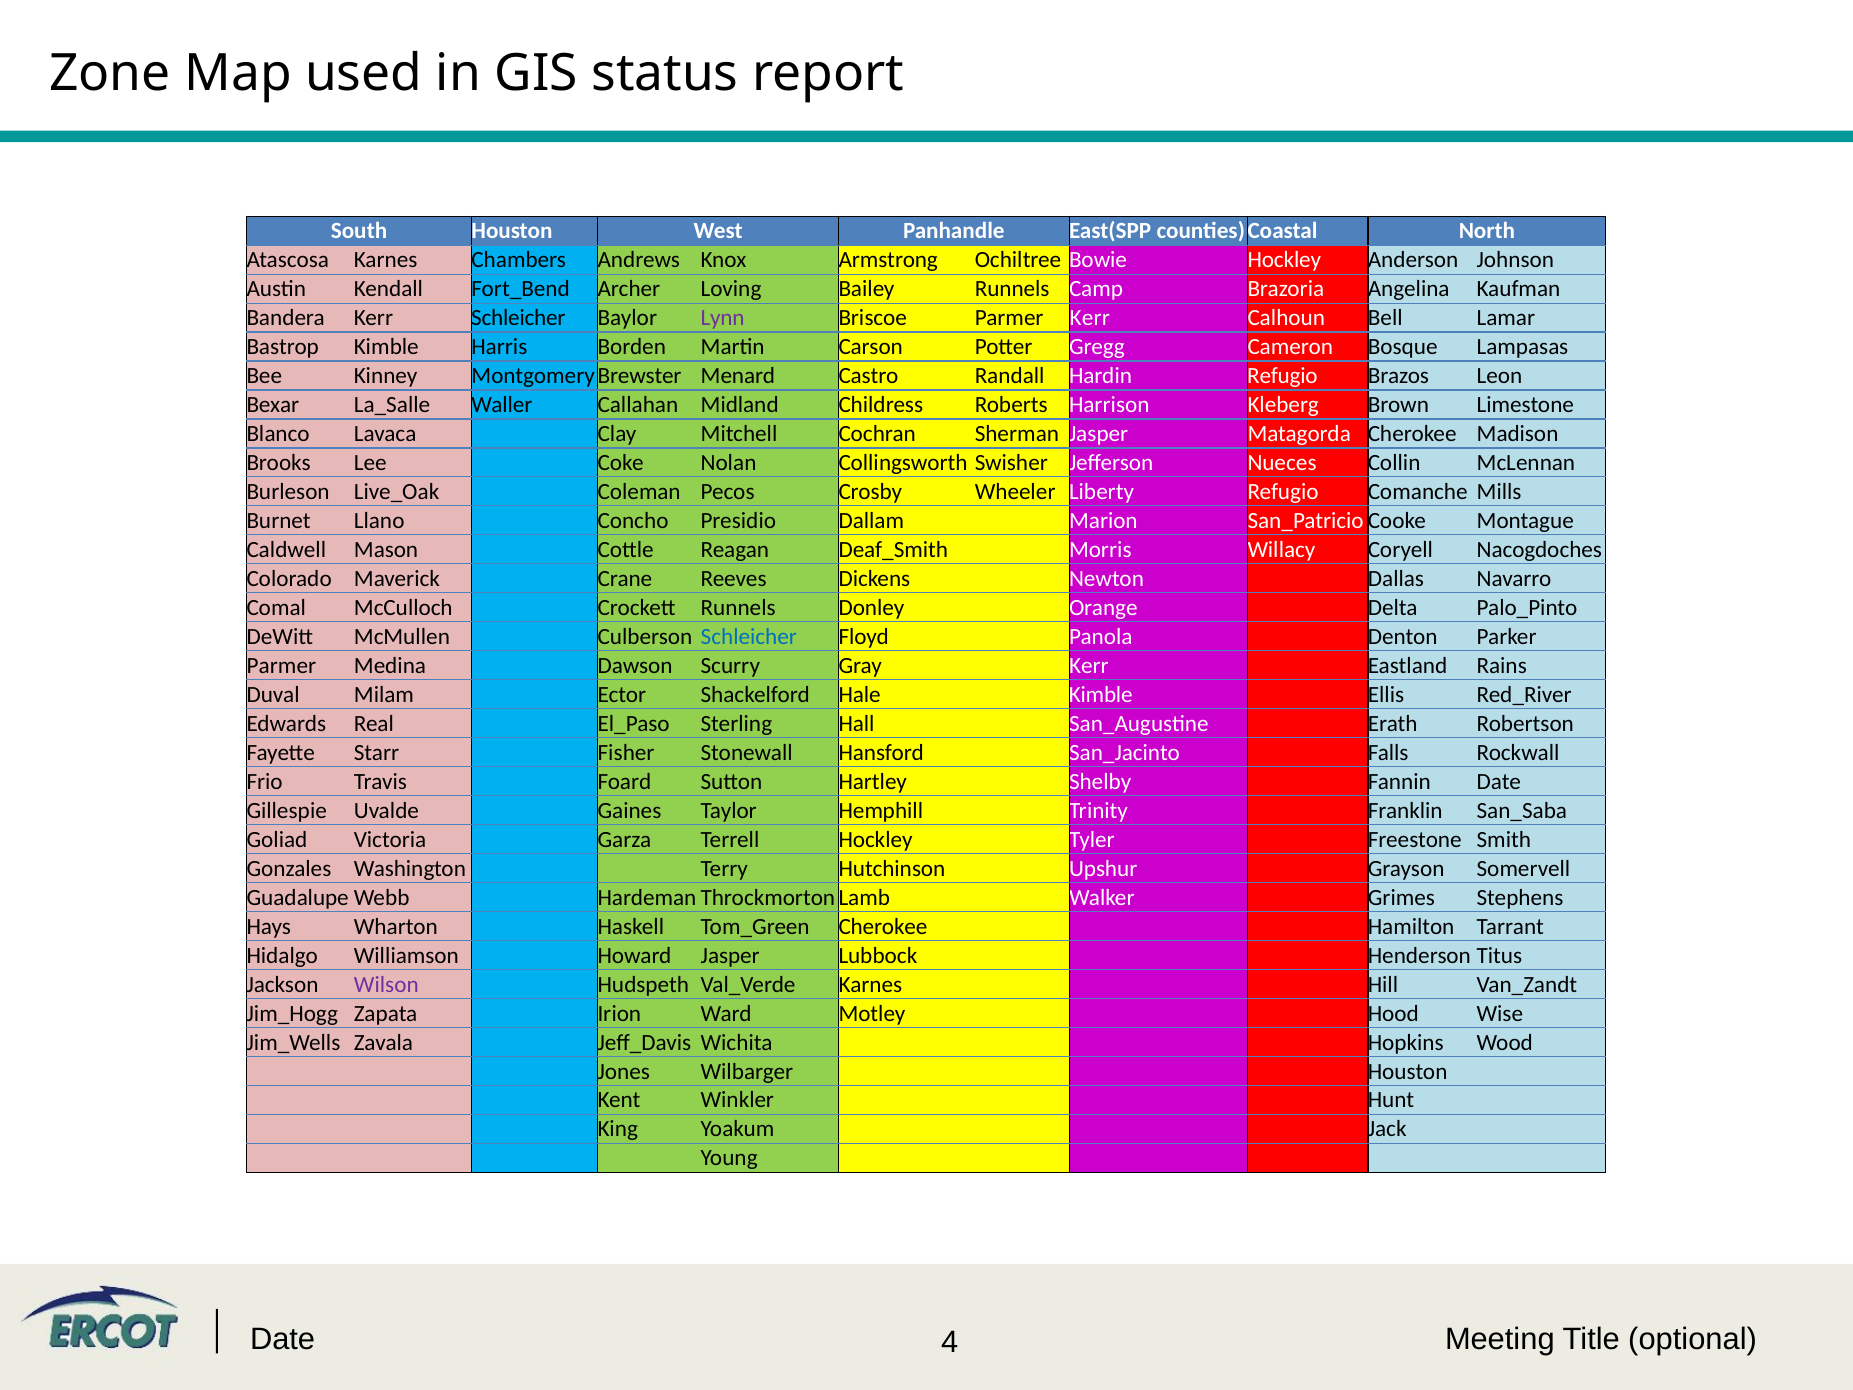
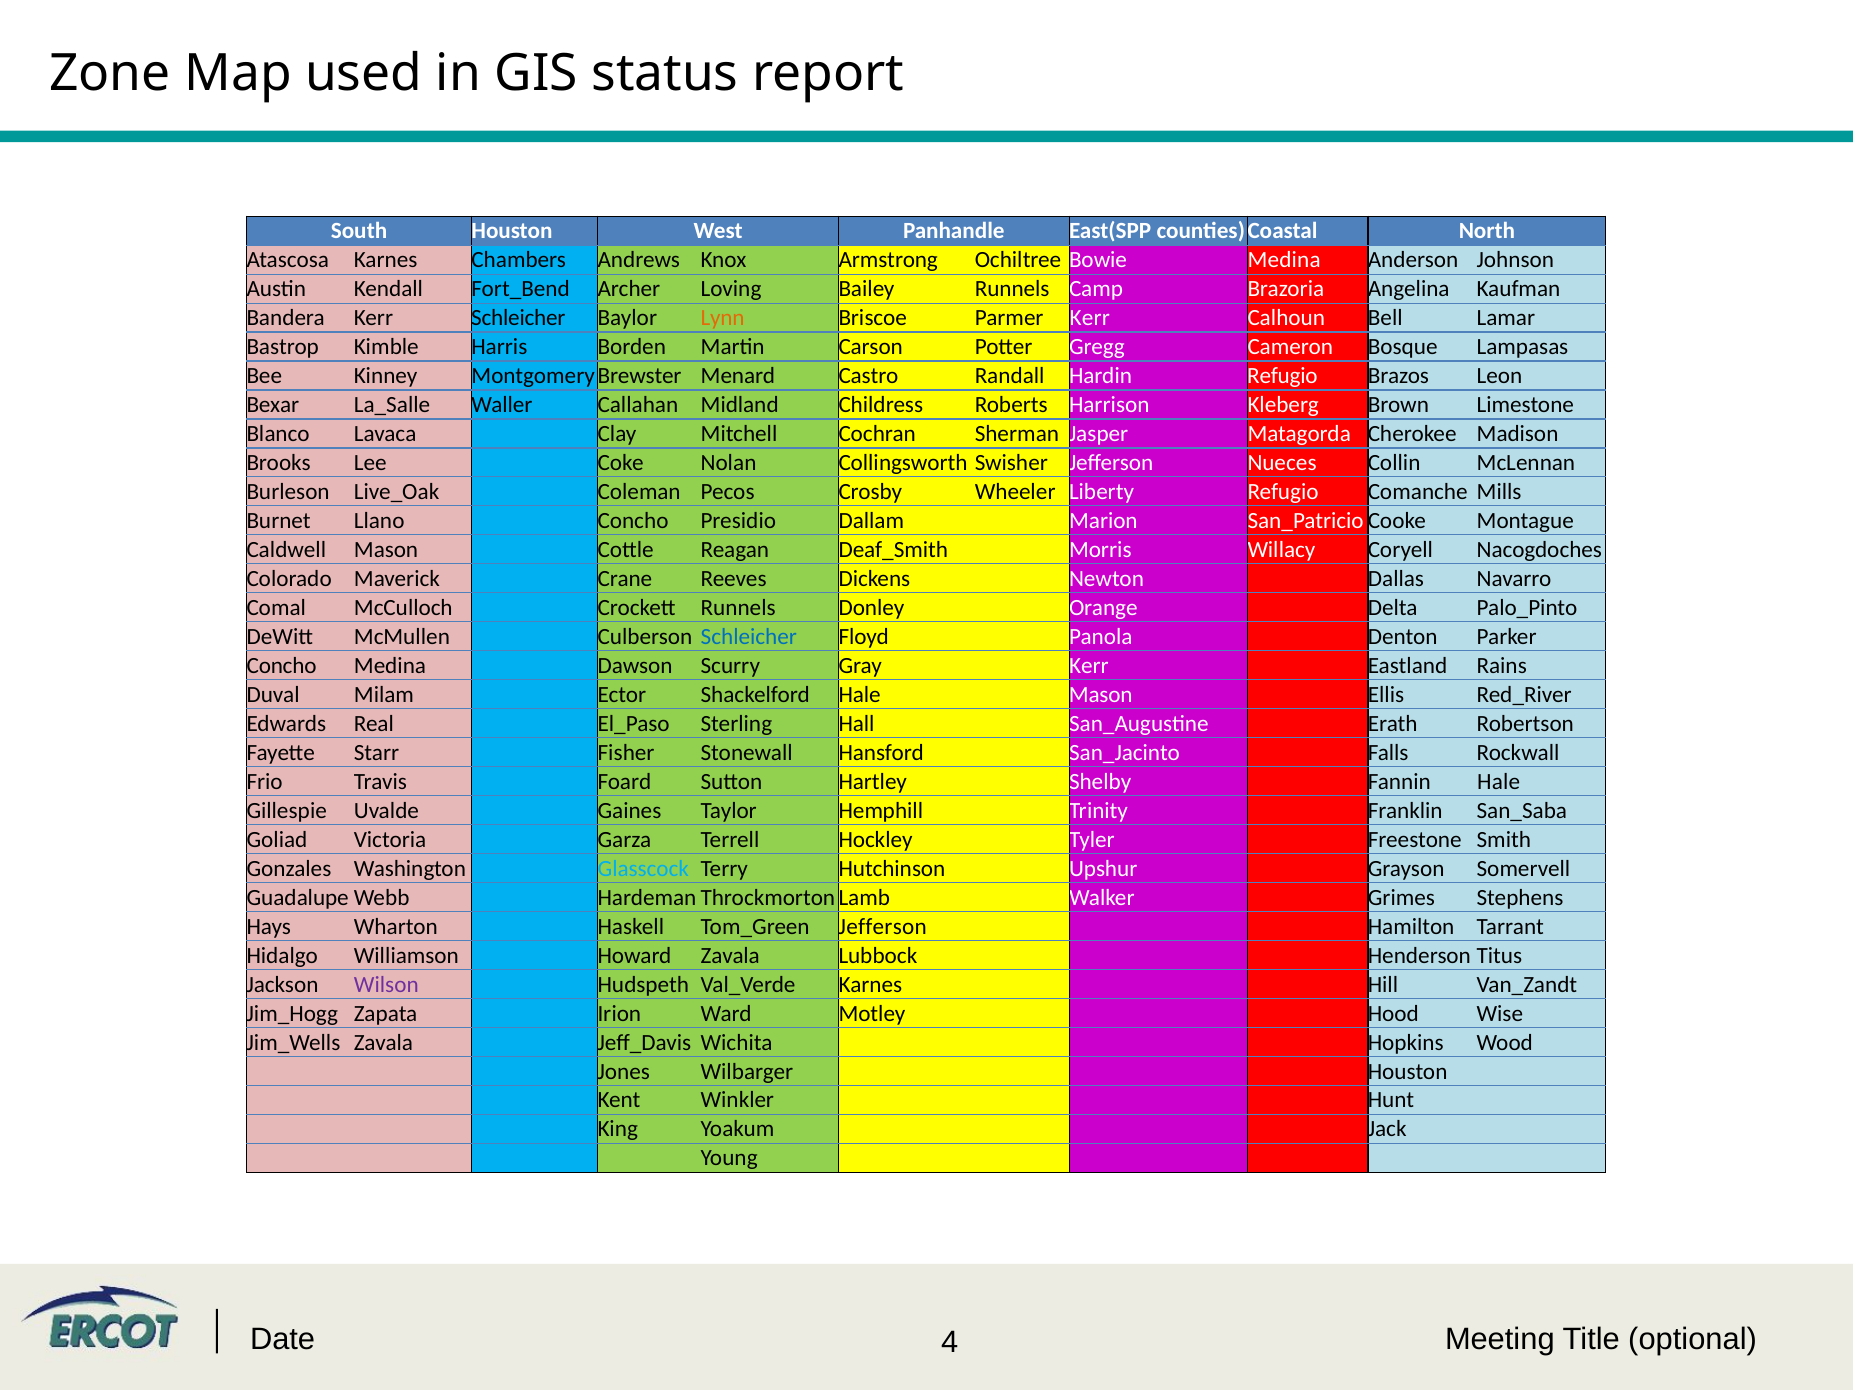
Bowie Hockley: Hockley -> Medina (1284, 260)
Lynn colour: purple -> orange (723, 318)
Parmer: Parmer -> Concho (282, 666)
Hale Kimble: Kimble -> Mason (1101, 695)
Fannin Date: Date -> Hale (1499, 782)
Glasscock colour: light green -> light blue (643, 868)
Cherokee: Cherokee -> Jefferson (883, 926)
Howard Jasper: Jasper -> Zavala (730, 955)
